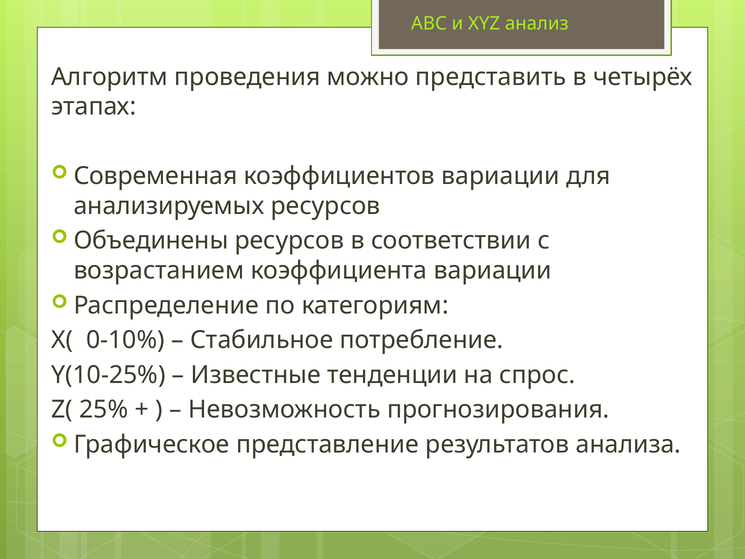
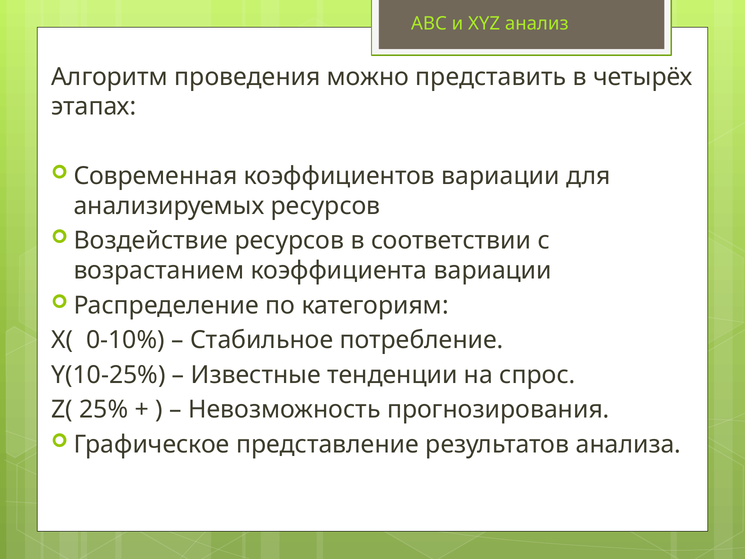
Объединены: Объединены -> Воздействие (151, 241)
